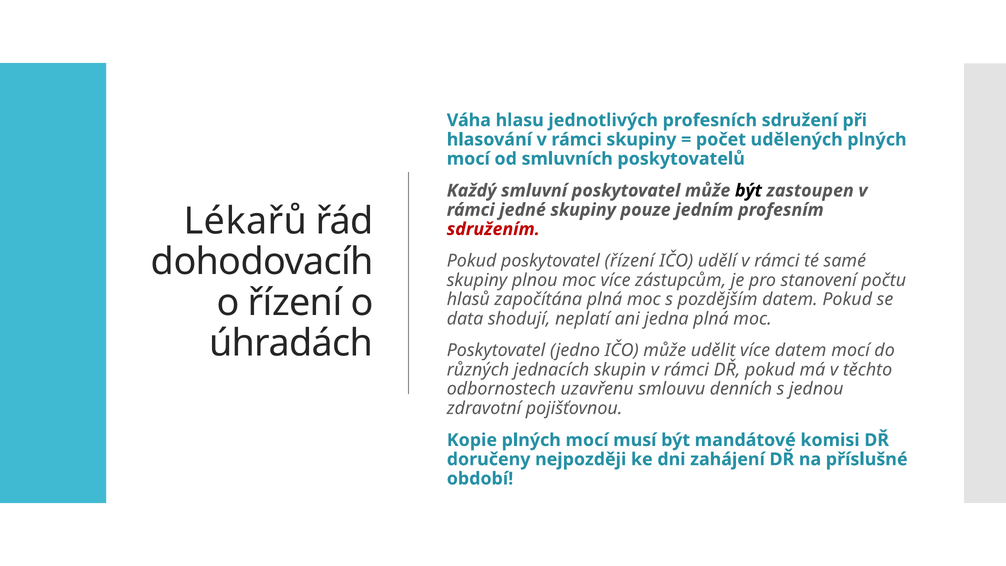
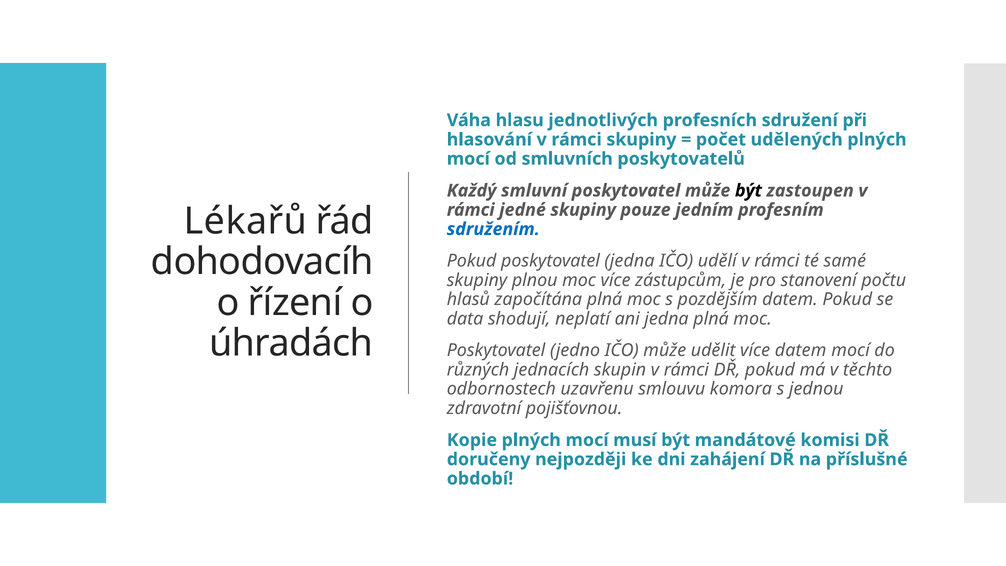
sdružením colour: red -> blue (493, 229)
poskytovatel řízení: řízení -> jedna (629, 261)
denních: denních -> komora (741, 389)
